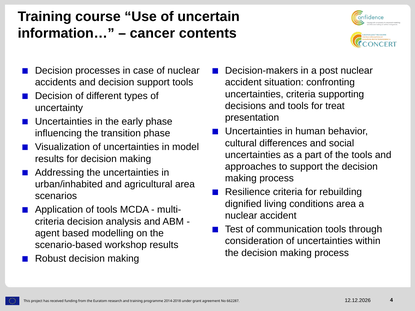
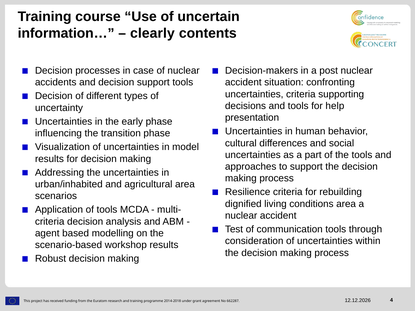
cancer: cancer -> clearly (152, 33)
treat: treat -> help (335, 106)
